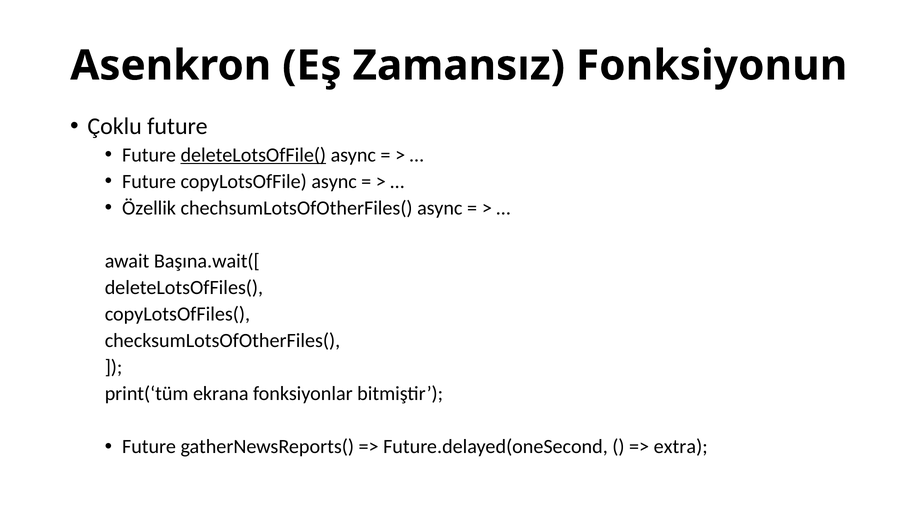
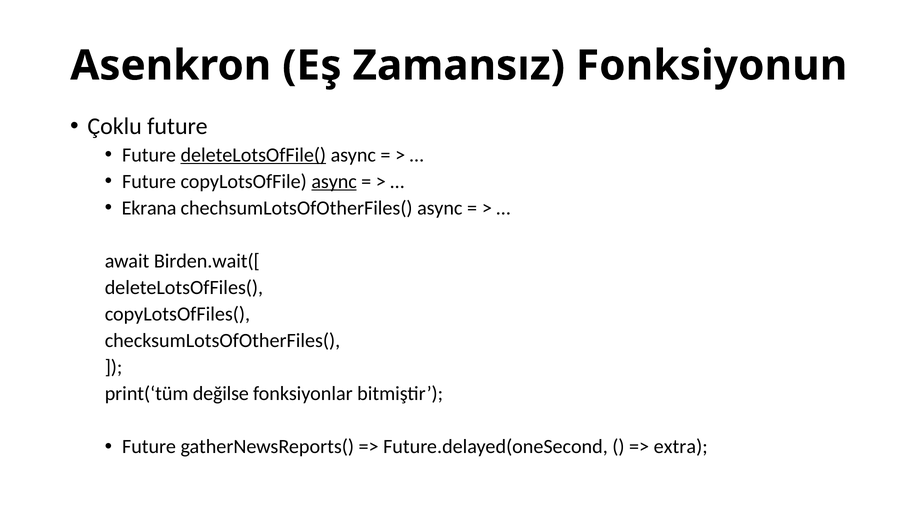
async underline: none -> present (334, 181)
Özellik: Özellik -> Ekrana (149, 208)
Başına.wait([: Başına.wait([ -> Birden.wait([ (207, 261)
ekrana: ekrana -> değilse (221, 394)
